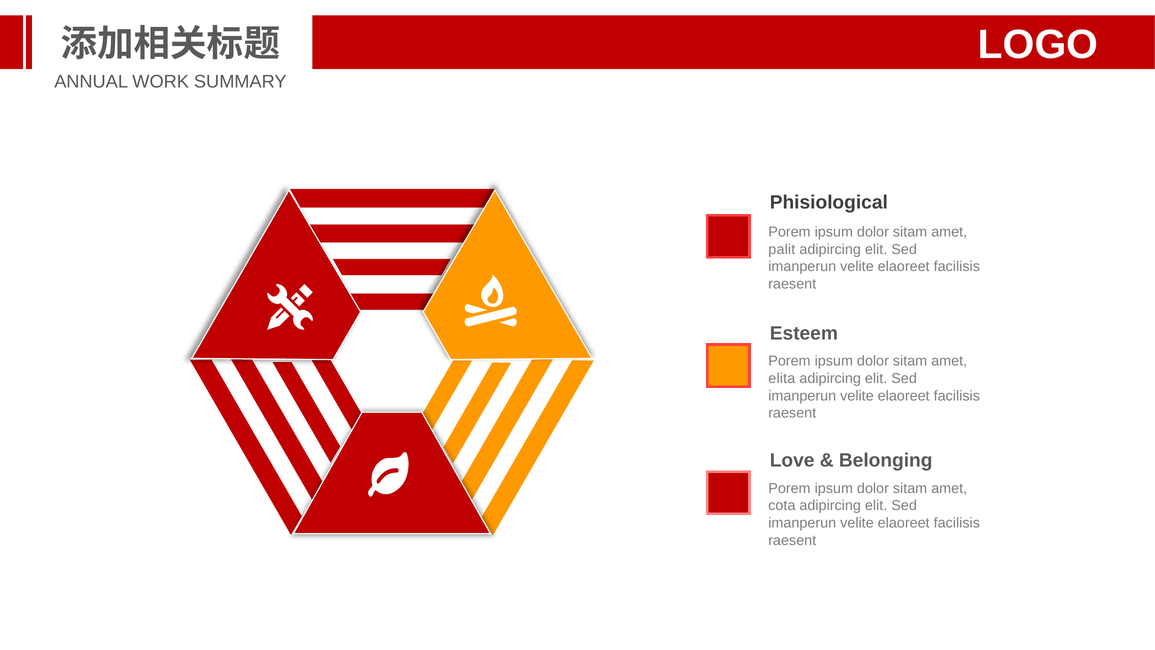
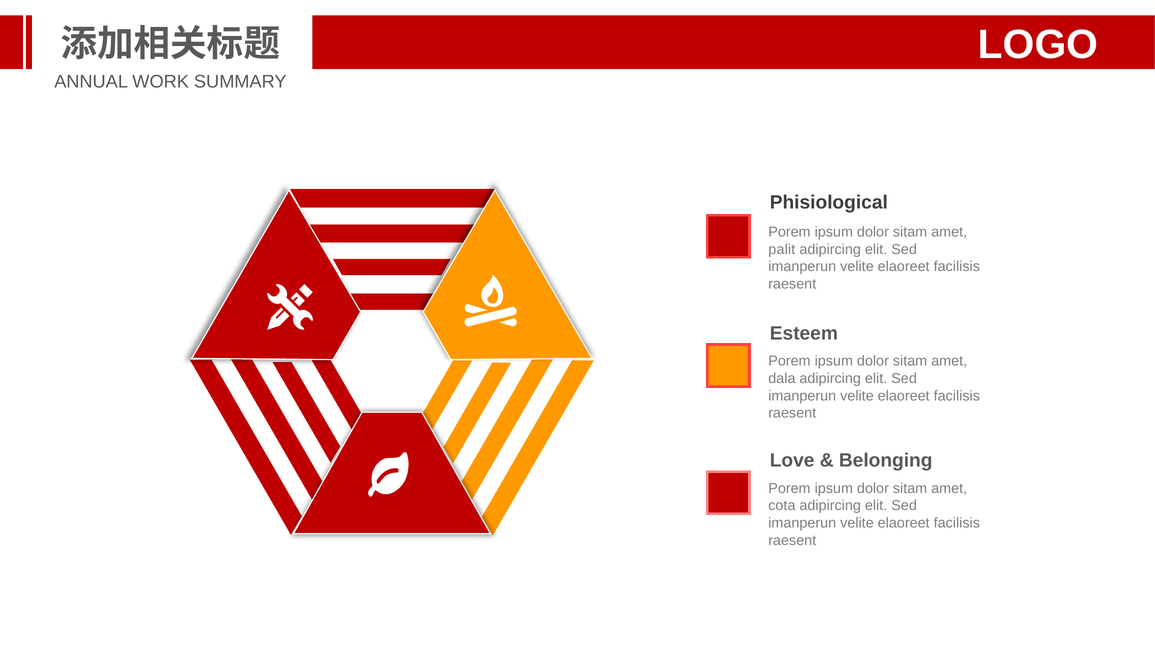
elita: elita -> dala (782, 378)
